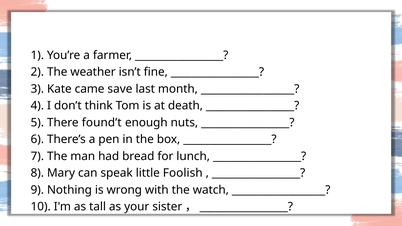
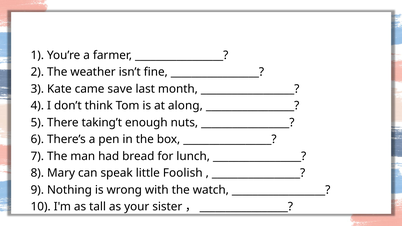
death: death -> along (185, 106)
found’t: found’t -> taking’t (102, 123)
